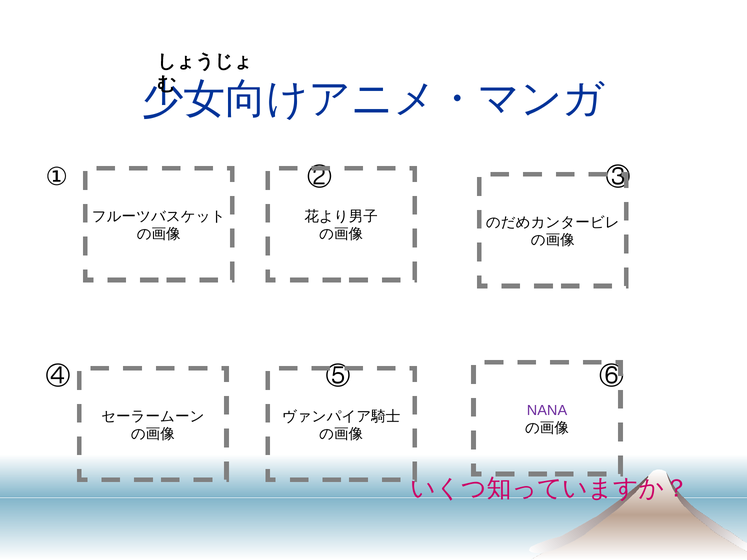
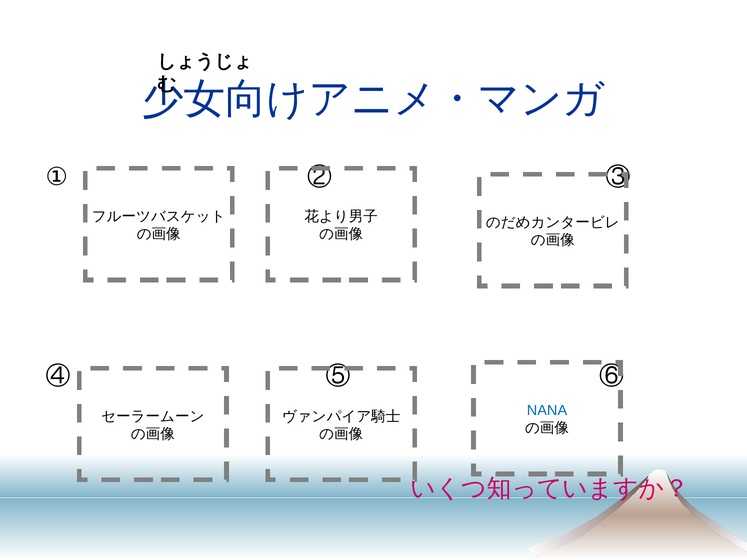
NANA colour: purple -> blue (547, 411)
